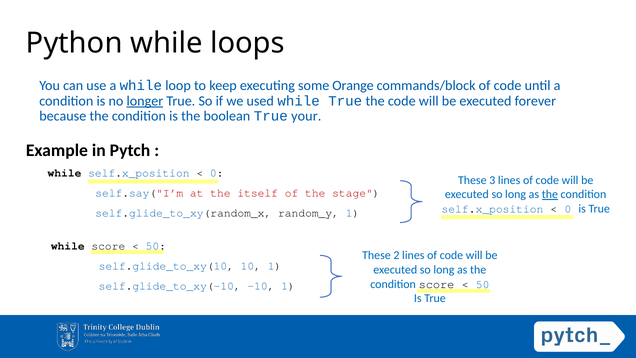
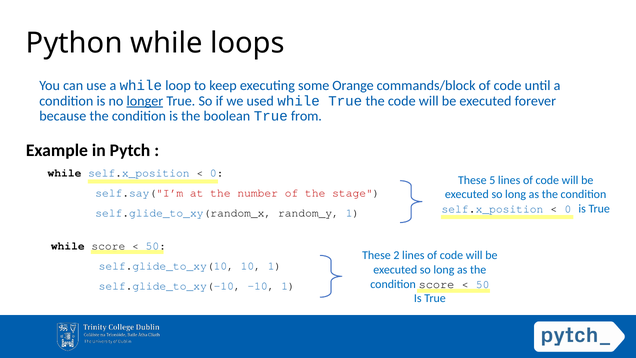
your: your -> from (306, 116)
3: 3 -> 5 (492, 180)
itself: itself -> number (258, 193)
the underline: present -> none (550, 194)
